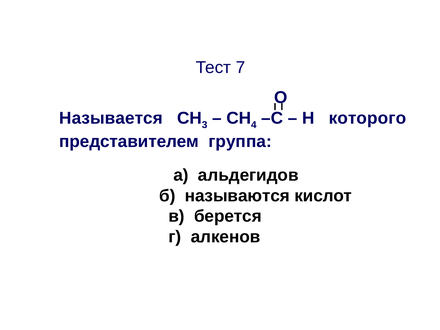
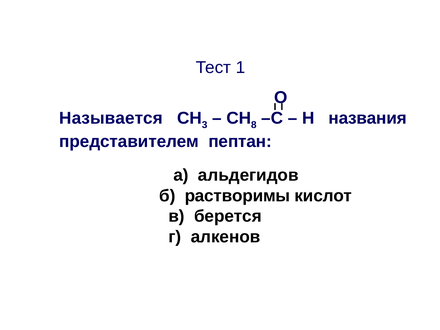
7: 7 -> 1 (241, 67)
4: 4 -> 8 (254, 125)
которого: которого -> названия (368, 118)
группа: группа -> пептан (240, 142)
называются: называются -> растворимы (237, 196)
